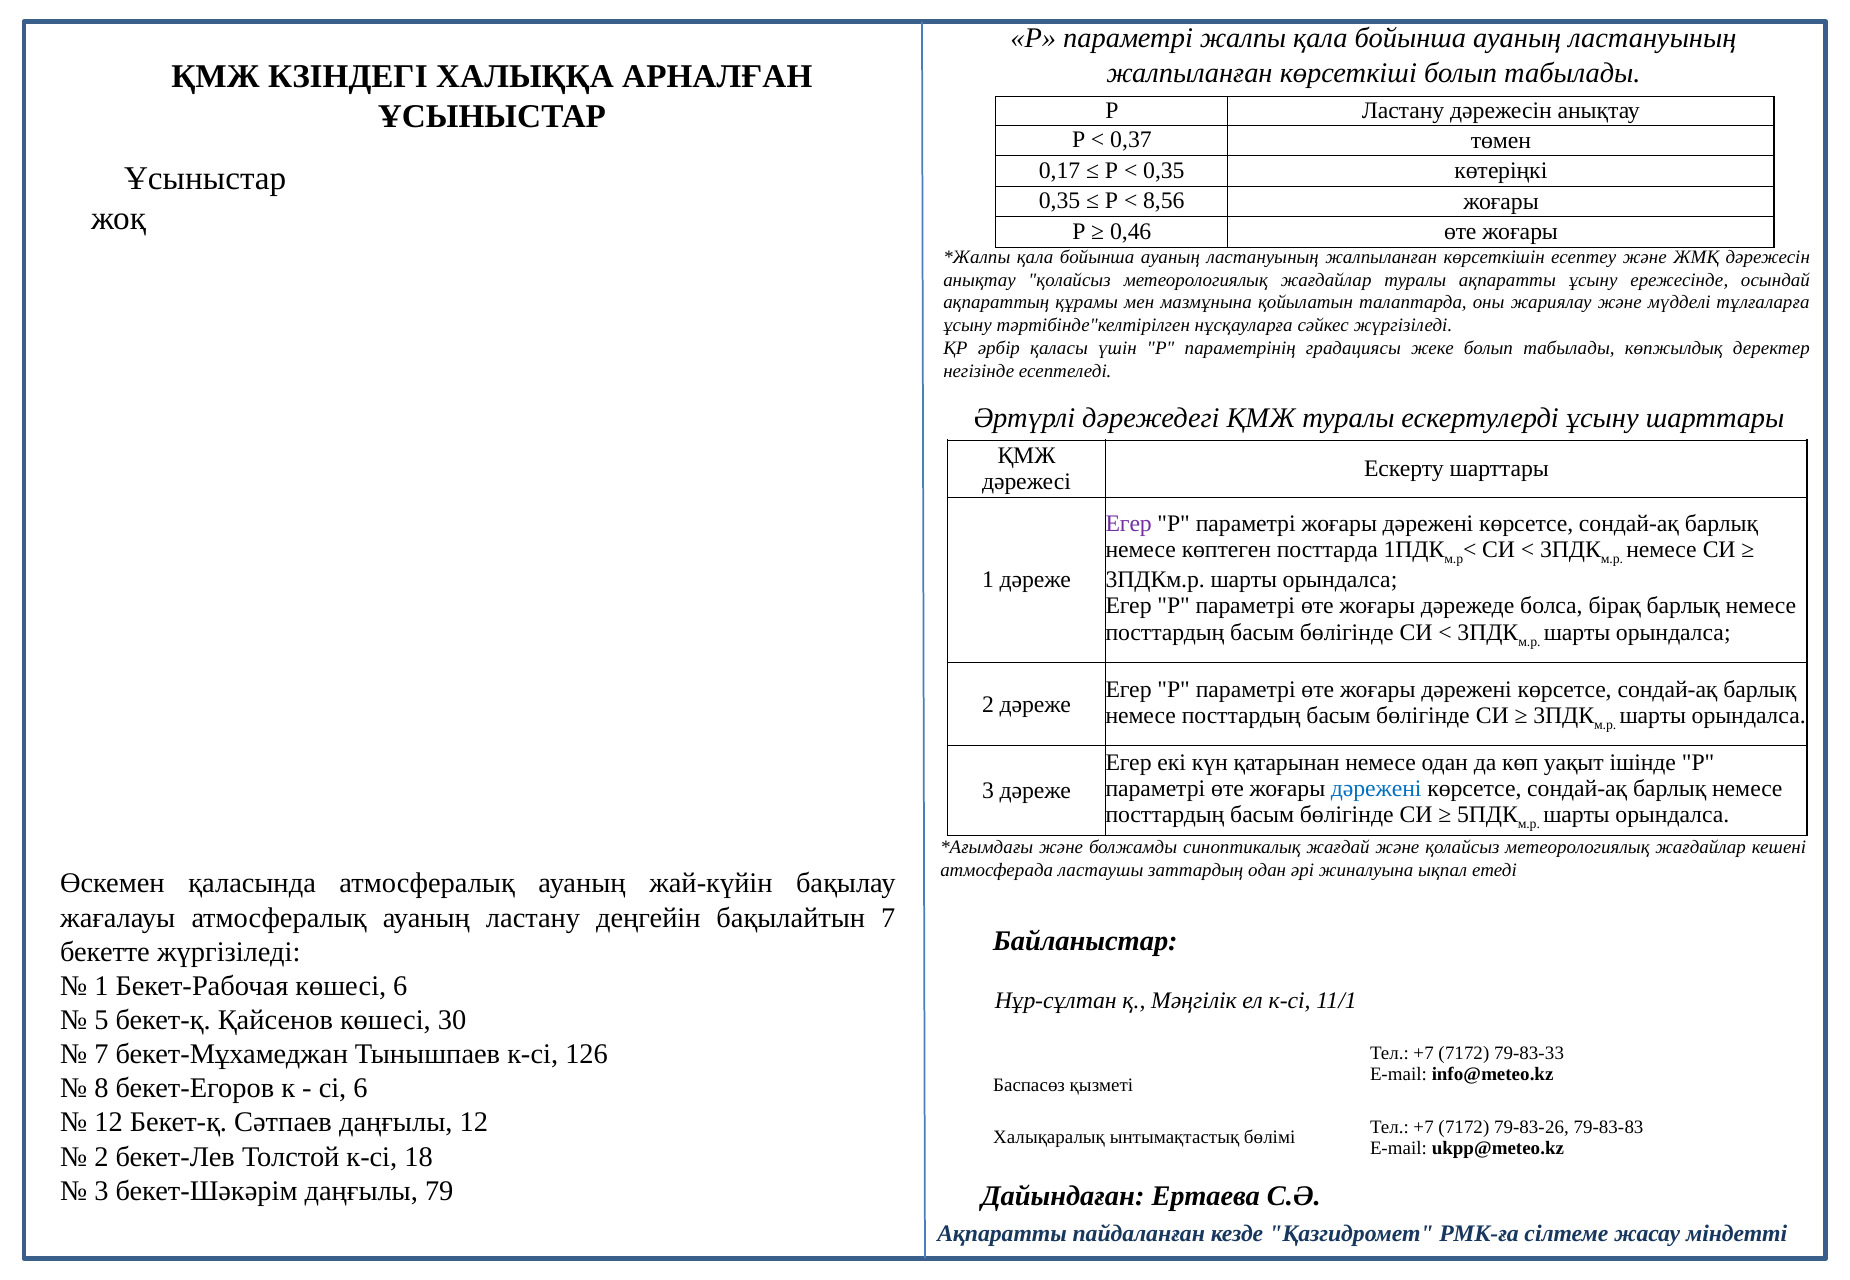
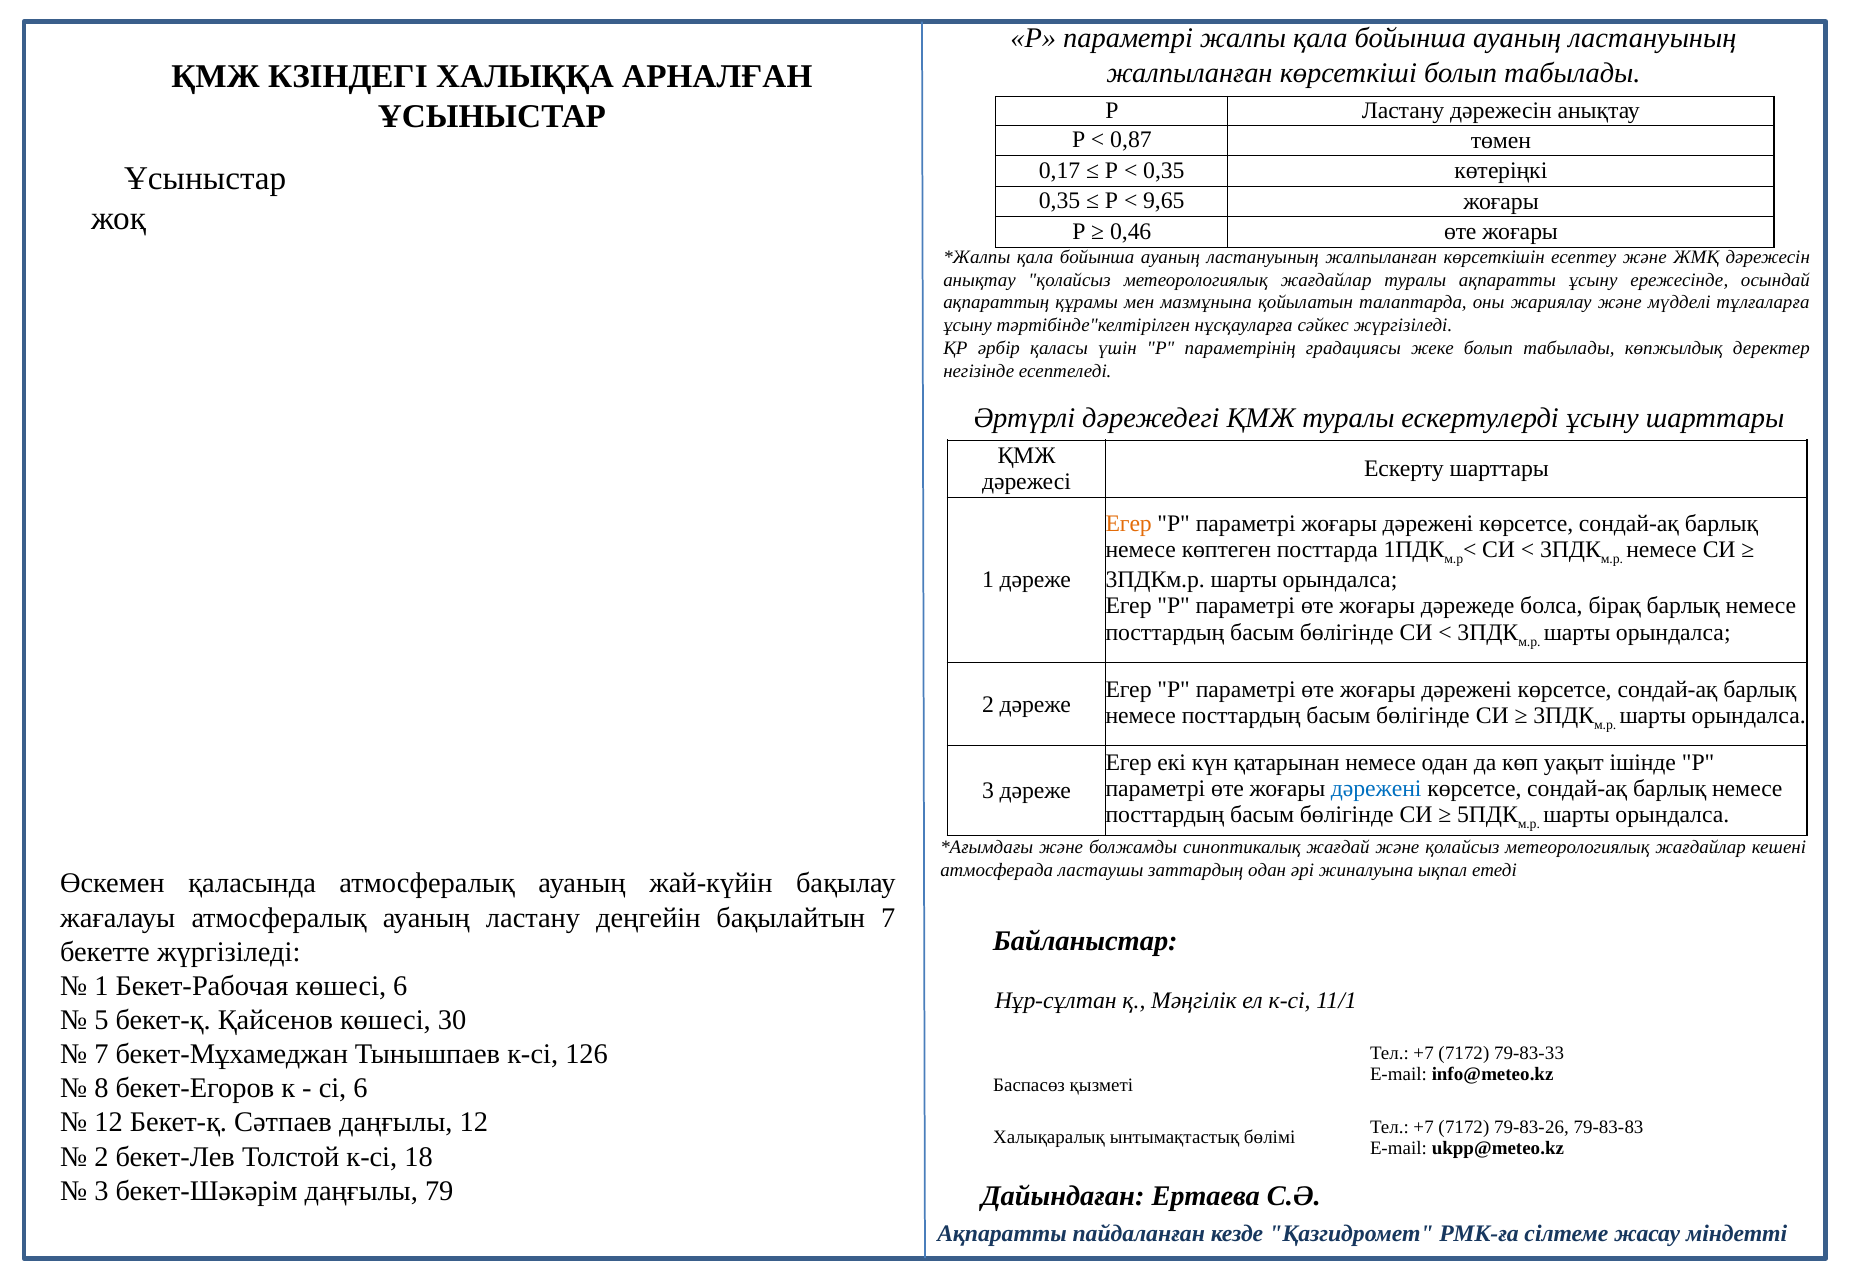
0,37: 0,37 -> 0,87 (1131, 140)
8,56: 8,56 -> 9,65 (1164, 201)
Егер colour: purple -> orange (1129, 524)
